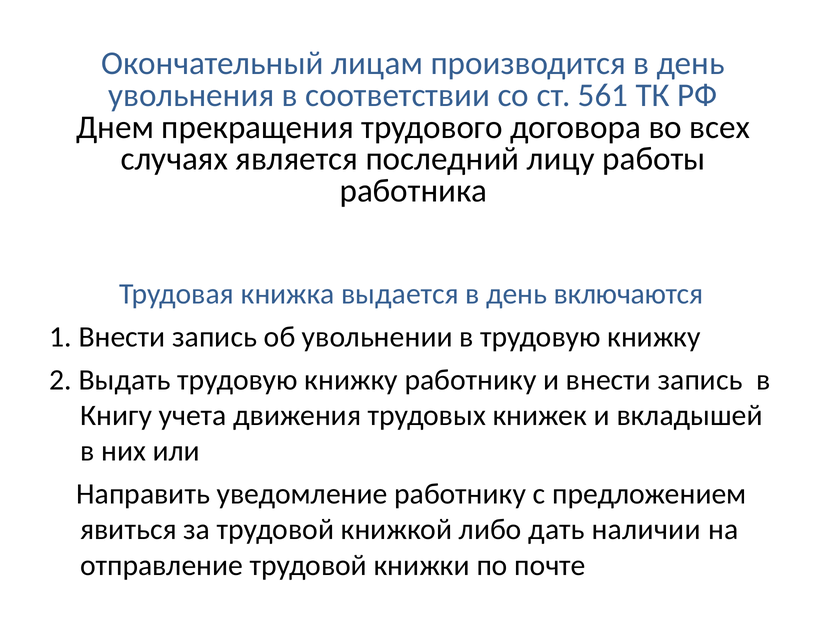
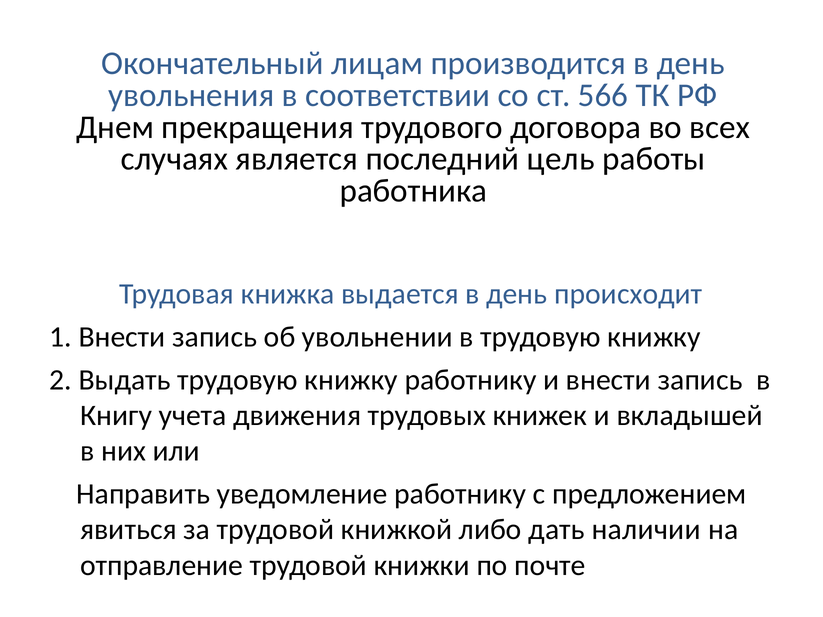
561: 561 -> 566 (603, 95)
лицу: лицу -> цель (561, 159)
включаются: включаются -> происходит (628, 294)
